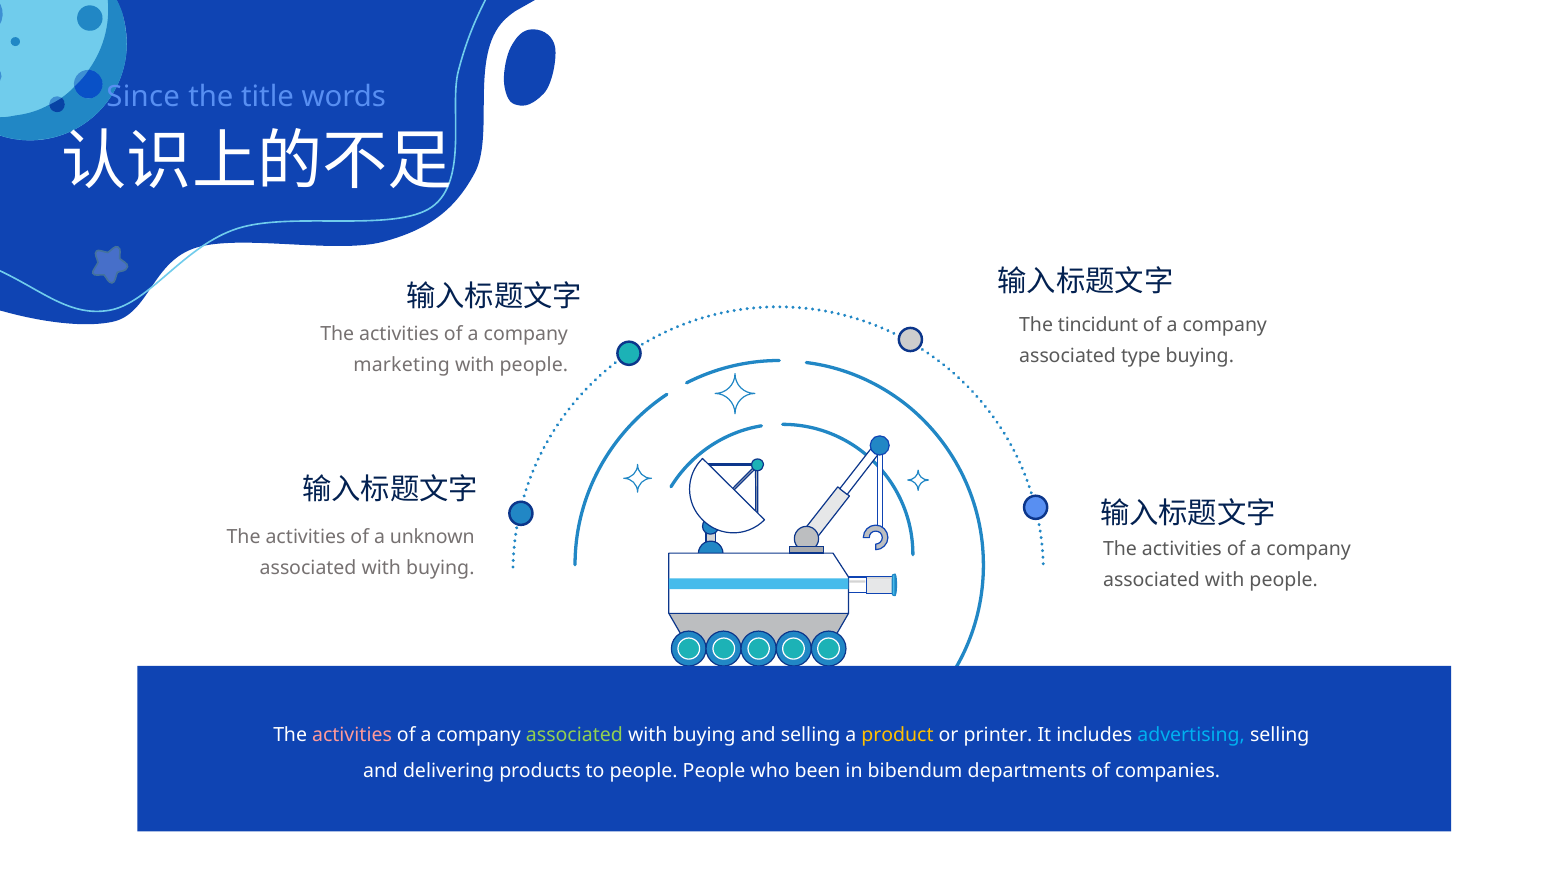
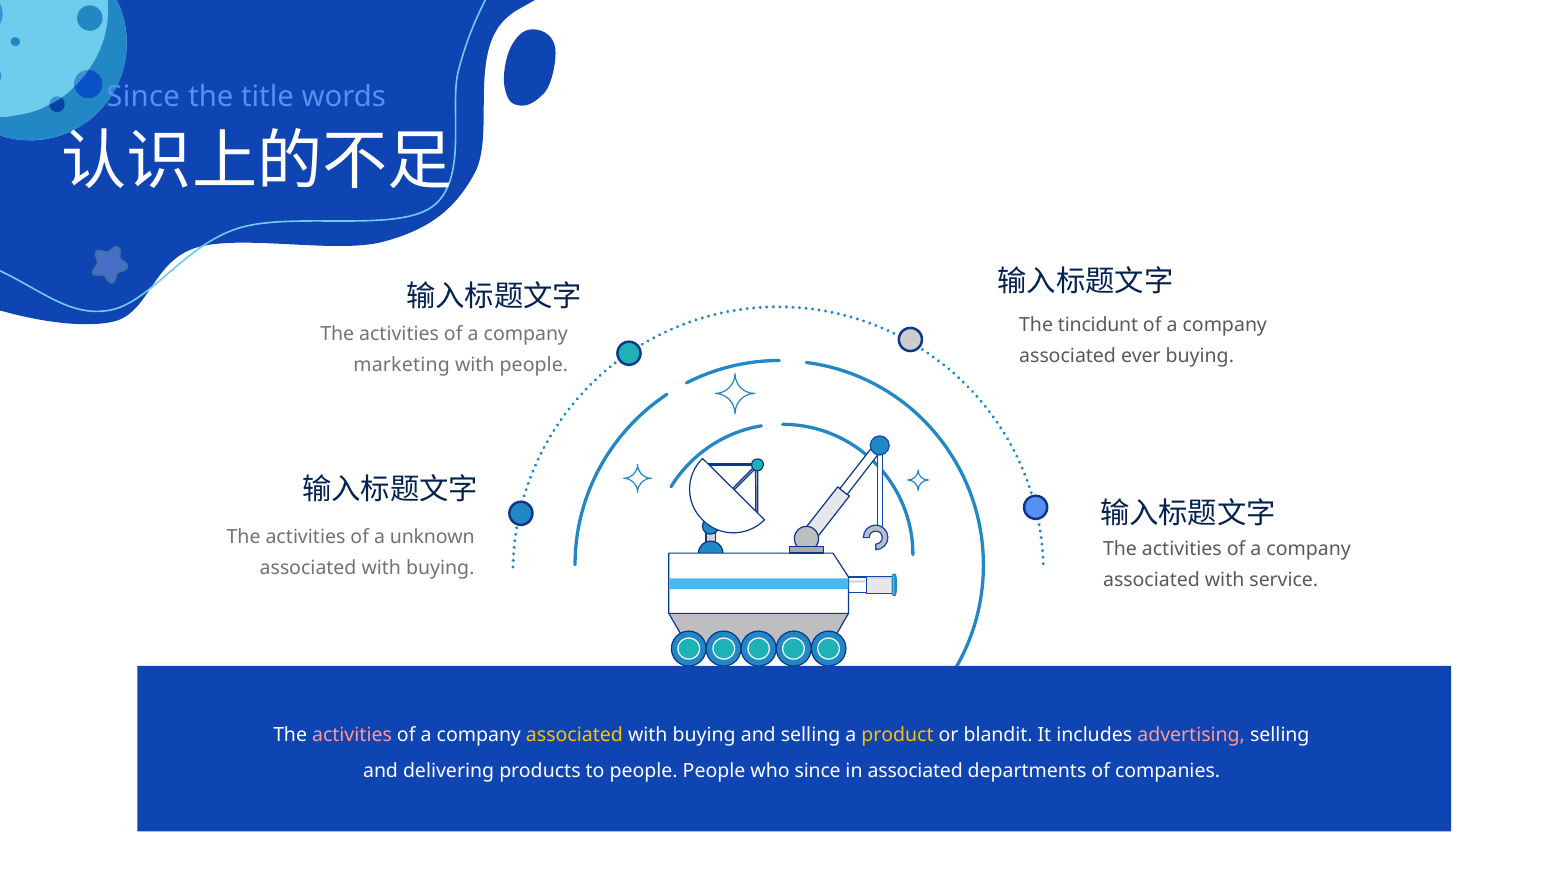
type: type -> ever (1141, 356)
associated with people: people -> service (1284, 580)
associated colour: light green -> yellow (574, 735)
printer: printer -> blandit (998, 735)
advertising colour: light blue -> pink (1191, 735)
who been: been -> since (818, 770)
in bibendum: bibendum -> associated (915, 770)
